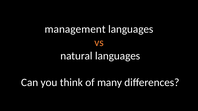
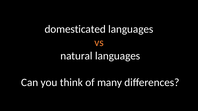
management: management -> domesticated (75, 29)
